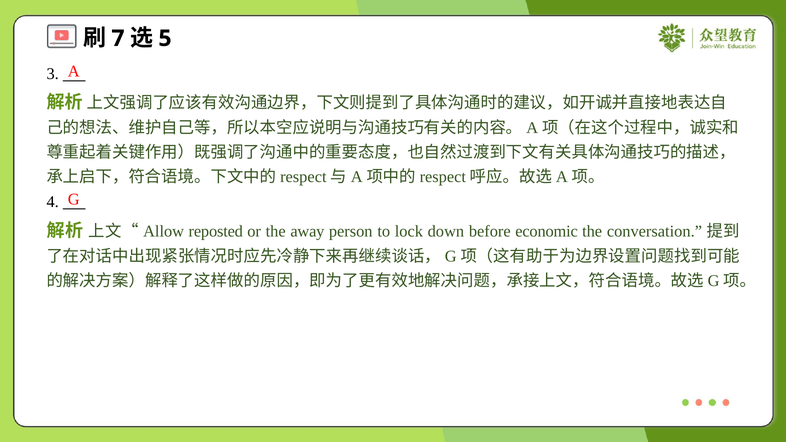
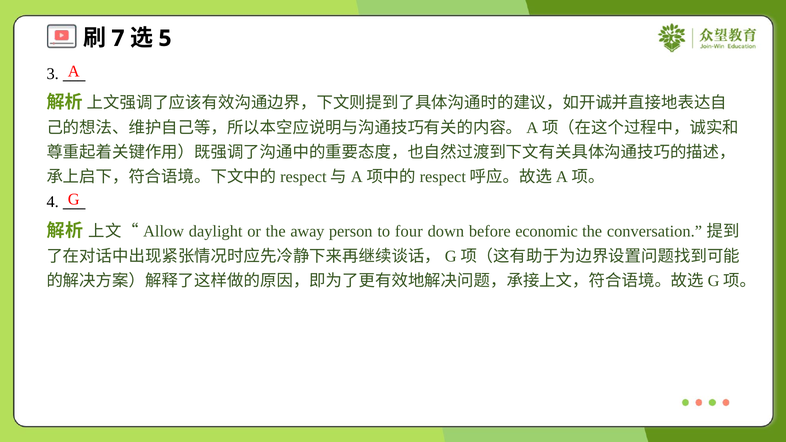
reposted: reposted -> daylight (216, 231)
lock: lock -> four (409, 231)
